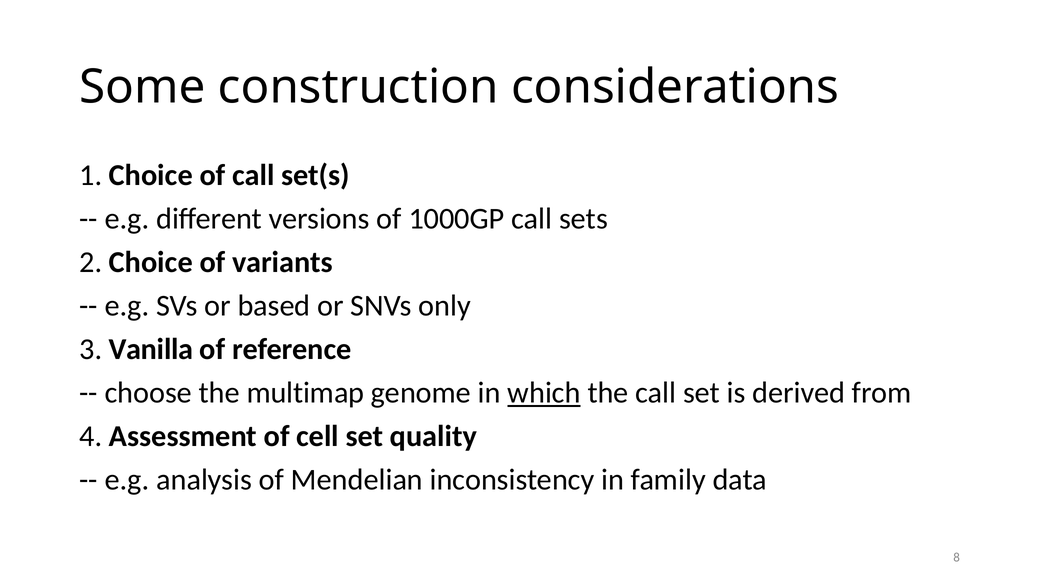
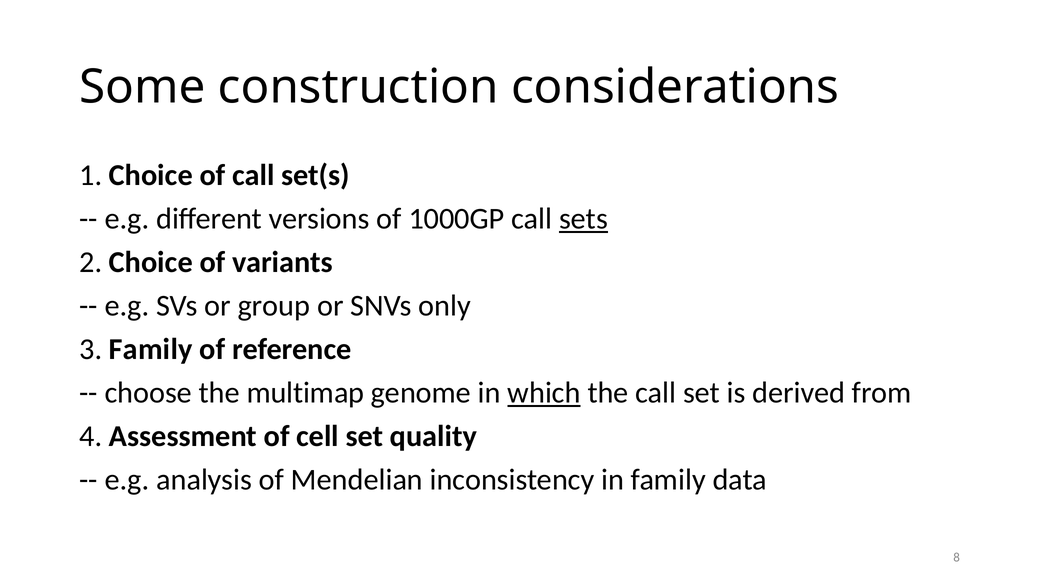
sets underline: none -> present (584, 219)
based: based -> group (274, 306)
3 Vanilla: Vanilla -> Family (151, 350)
